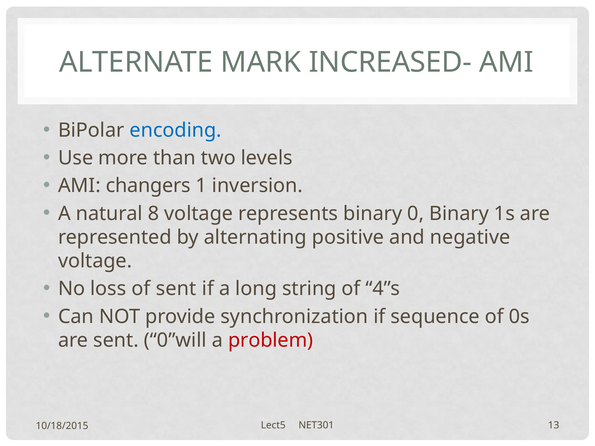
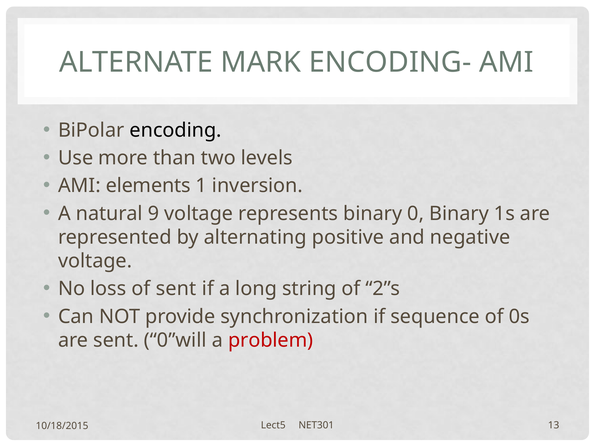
INCREASED-: INCREASED- -> ENCODING- (390, 62)
encoding colour: blue -> black (176, 130)
changers: changers -> elements (148, 186)
8: 8 -> 9 (153, 214)
4”s: 4”s -> 2”s (383, 289)
